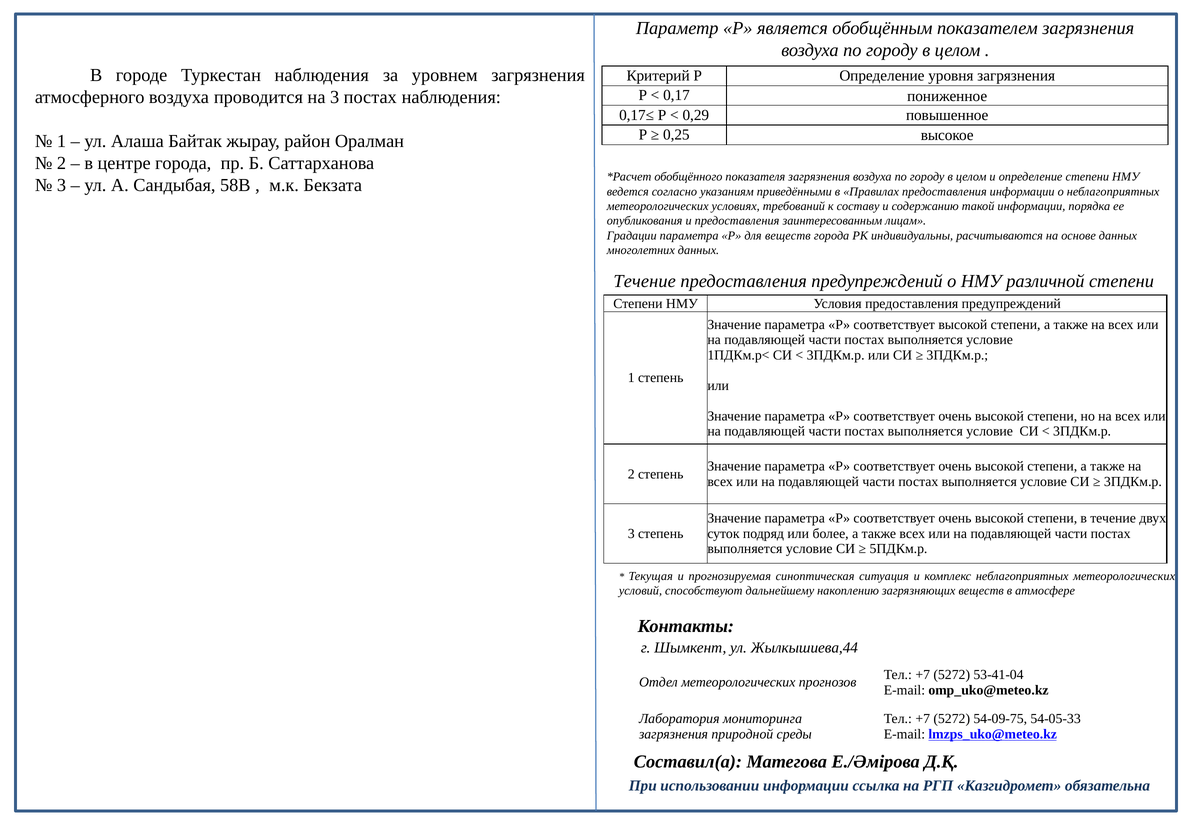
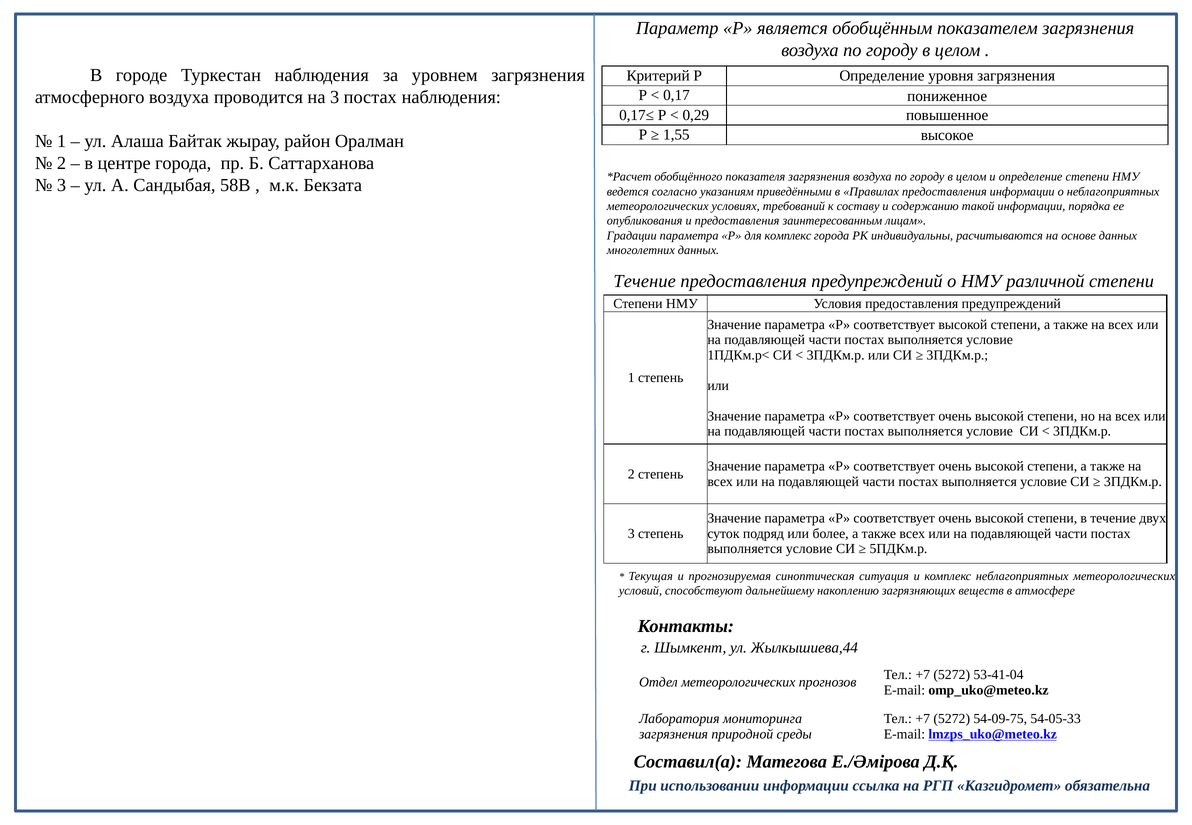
0,25: 0,25 -> 1,55 (676, 135)
для веществ: веществ -> комплекс (788, 236)
